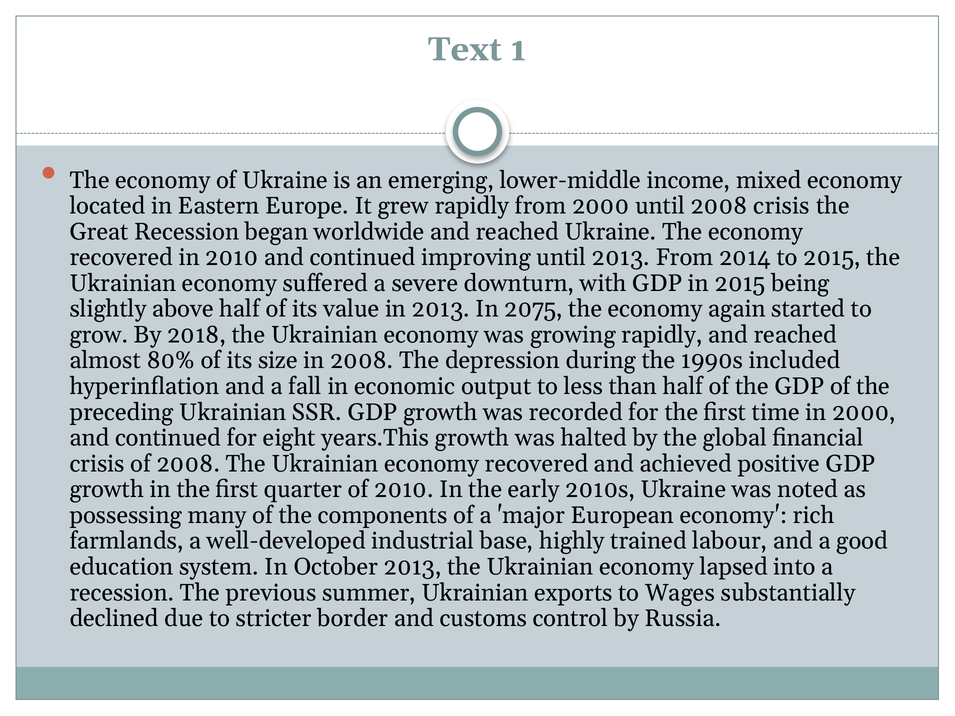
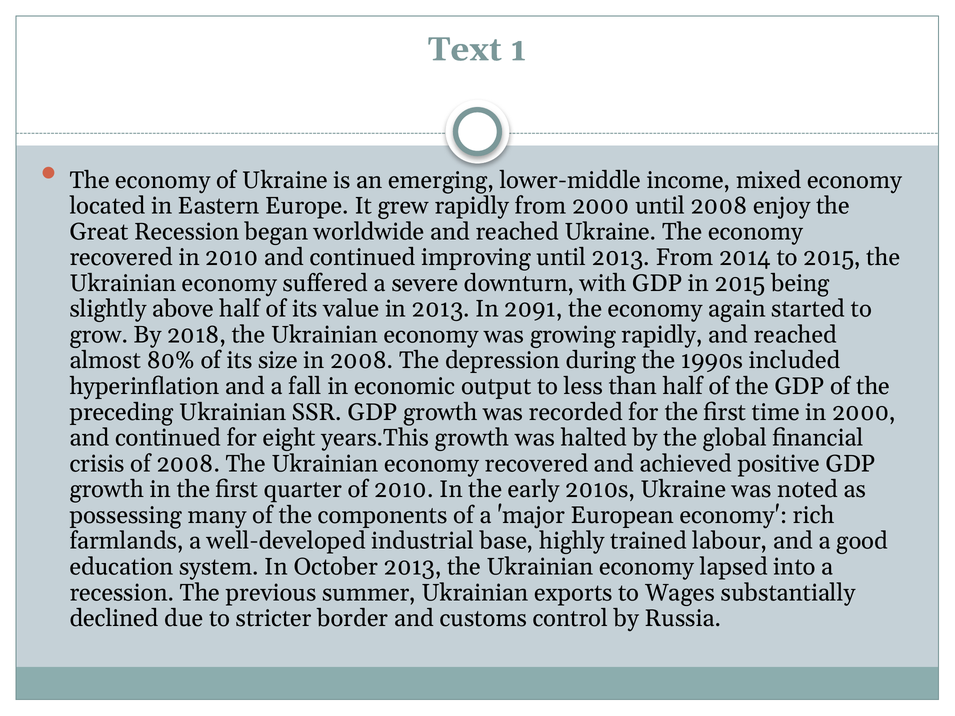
2008 crisis: crisis -> enjoy (782, 206)
2075: 2075 -> 2091 (534, 309)
